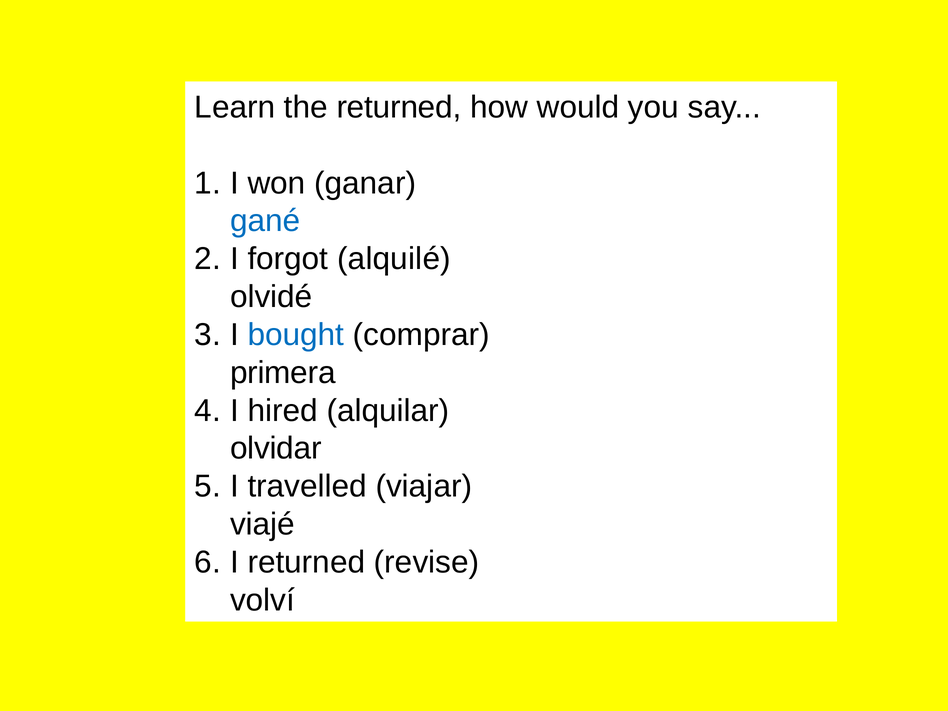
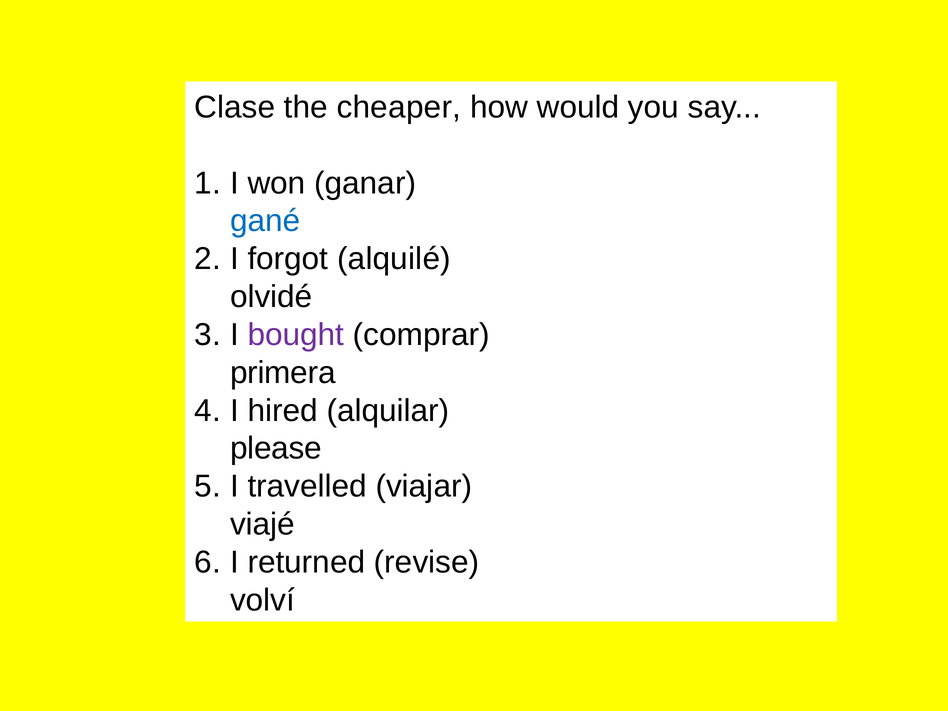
Learn: Learn -> Clase (235, 107)
the returned: returned -> cheaper (399, 107)
bought colour: blue -> purple (296, 335)
olvidar: olvidar -> please (276, 449)
